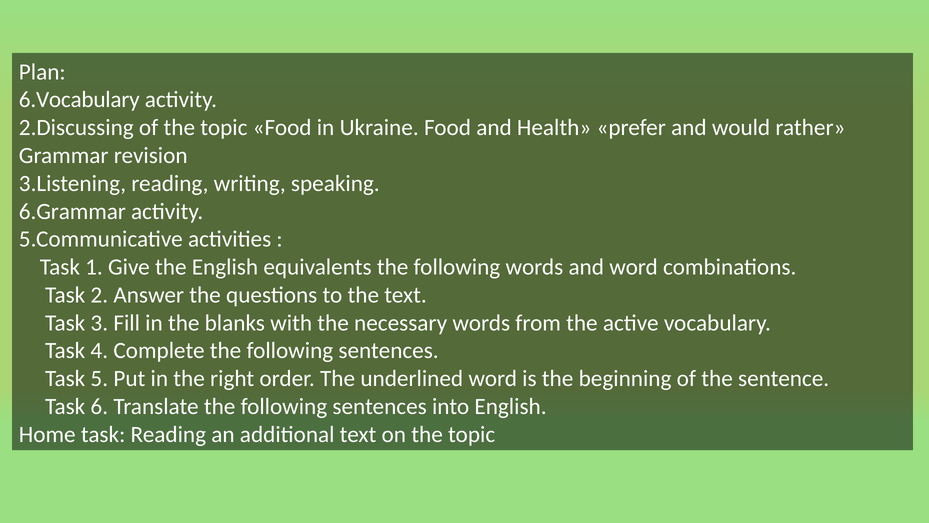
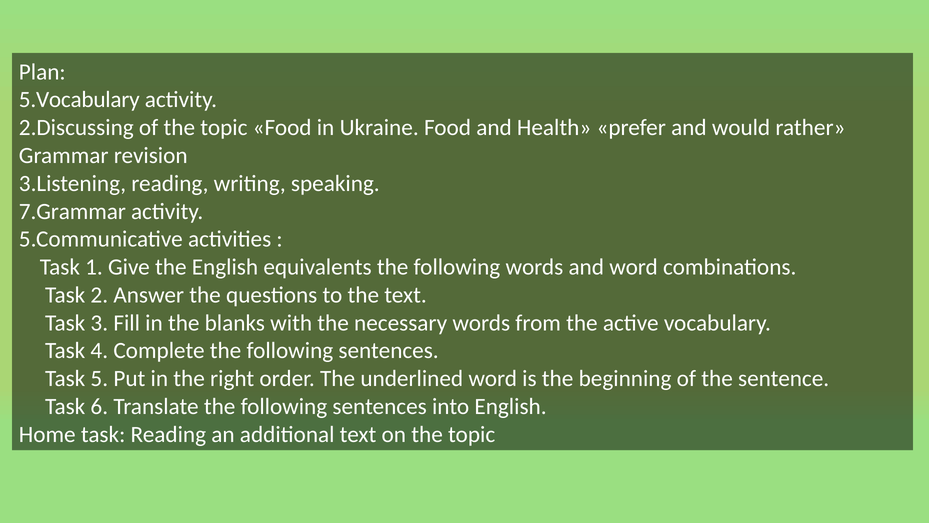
6.Vocabulary: 6.Vocabulary -> 5.Vocabulary (79, 100)
6.Grammar: 6.Grammar -> 7.Grammar (72, 211)
